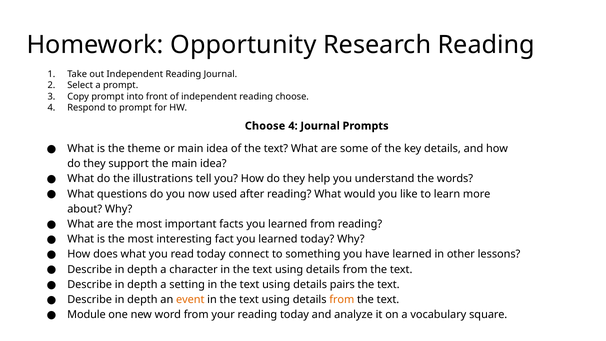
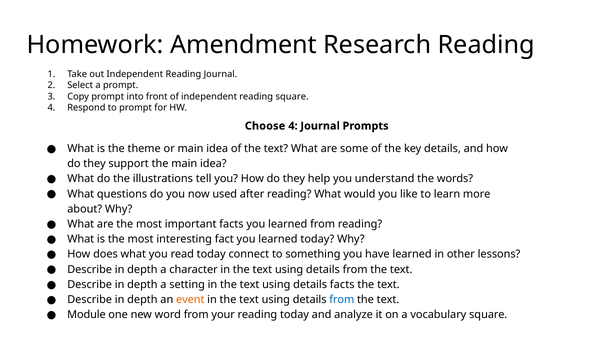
Opportunity: Opportunity -> Amendment (243, 45)
reading choose: choose -> square (292, 96)
details pairs: pairs -> facts (342, 284)
from colour: orange -> blue (342, 300)
